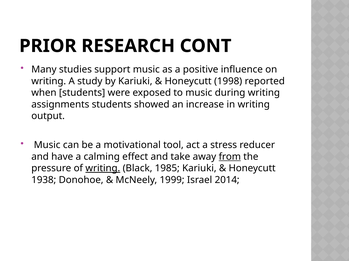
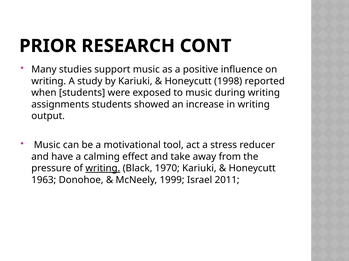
from underline: present -> none (230, 157)
1985: 1985 -> 1970 (167, 169)
1938: 1938 -> 1963 (44, 180)
2014: 2014 -> 2011 (227, 180)
